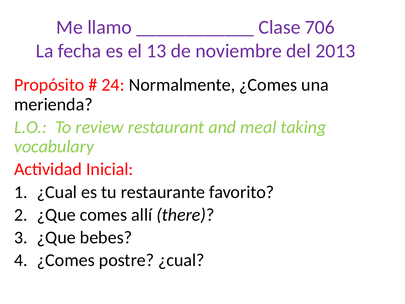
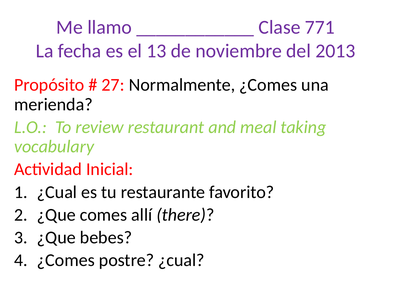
706: 706 -> 771 (320, 27)
24: 24 -> 27 (113, 85)
